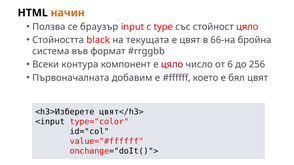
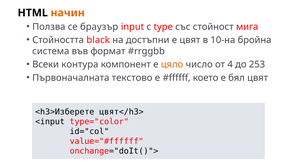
стойност цяло: цяло -> мига (247, 27)
текущата: текущата -> достъпни (148, 40)
66-на: 66-на -> 10-на (223, 40)
цяло colour: red -> orange (172, 65)
6: 6 -> 4 (230, 65)
256: 256 -> 253 (257, 65)
добавим: добавим -> текстово (132, 78)
